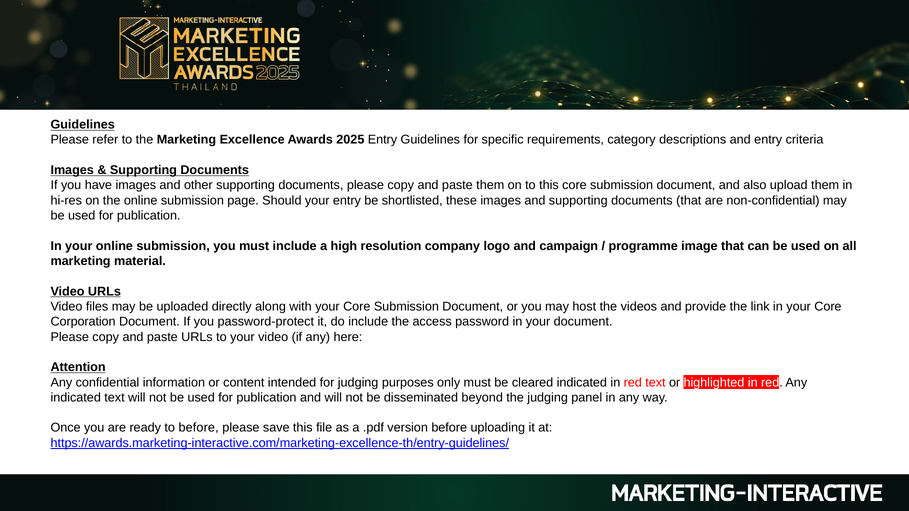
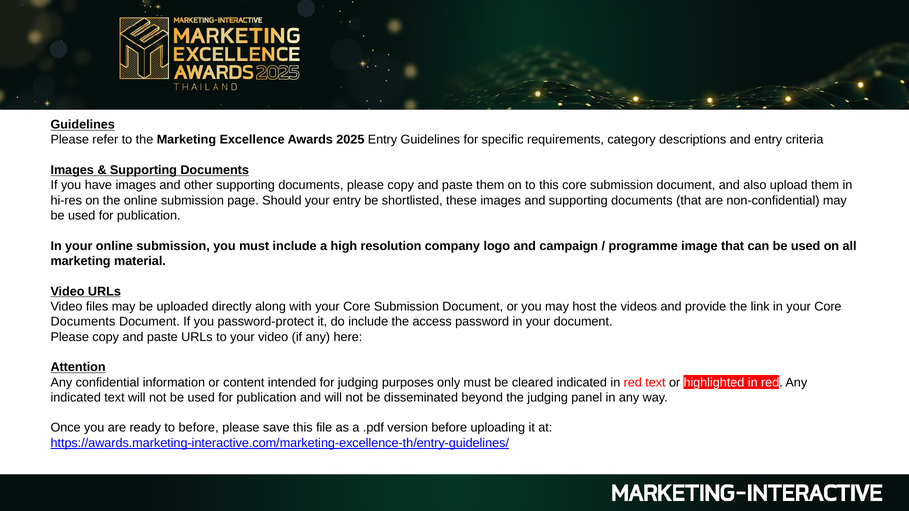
Corporation: Corporation -> Documents (83, 322)
